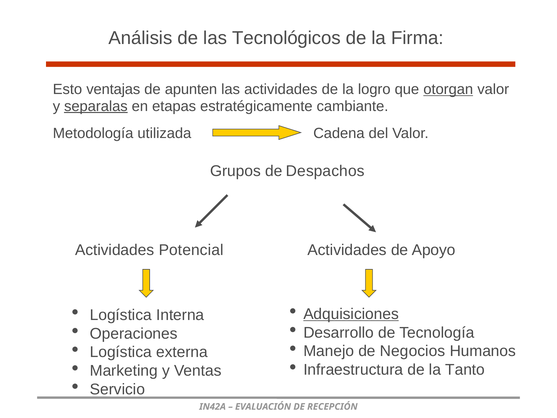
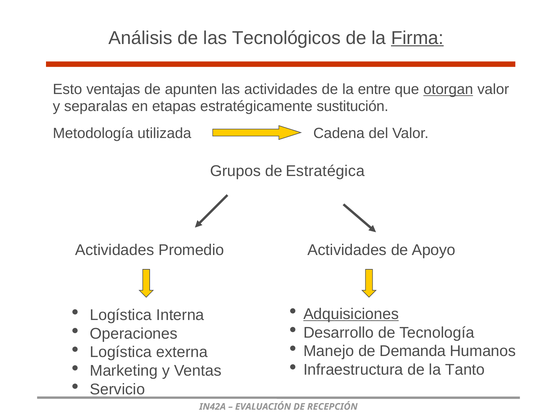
Firma underline: none -> present (417, 38)
logro: logro -> entre (374, 89)
separalas underline: present -> none (96, 106)
cambiante: cambiante -> sustitución (353, 106)
Despachos: Despachos -> Estratégica (325, 171)
Potencial: Potencial -> Promedio (191, 250)
Negocios: Negocios -> Demanda (413, 351)
